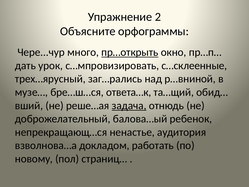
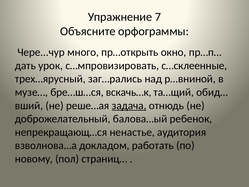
2: 2 -> 7 (158, 17)
пр…открыть underline: present -> none (130, 52)
ответа…к: ответа…к -> вскачь…к (129, 92)
